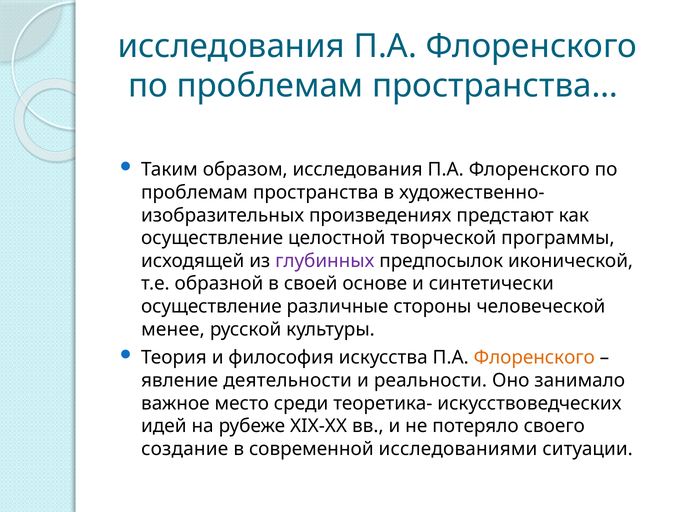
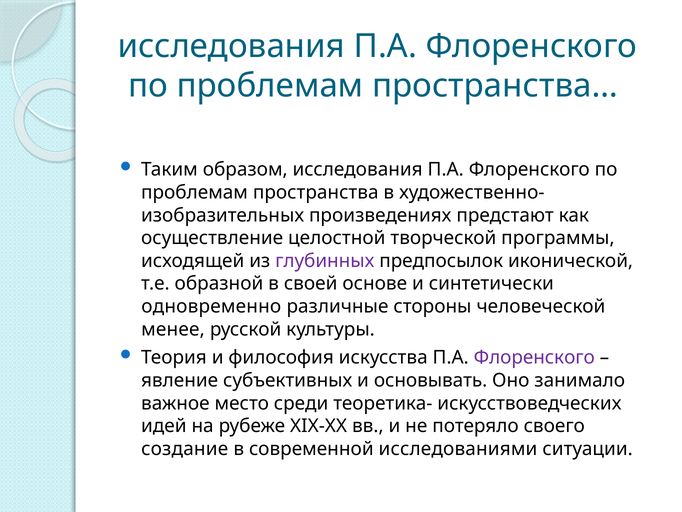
осуществление: осуществление -> одновременно (211, 306)
Флоренского colour: orange -> purple (534, 357)
деятельности: деятельности -> субъективных (288, 380)
реальности: реальности -> основывать (431, 380)
